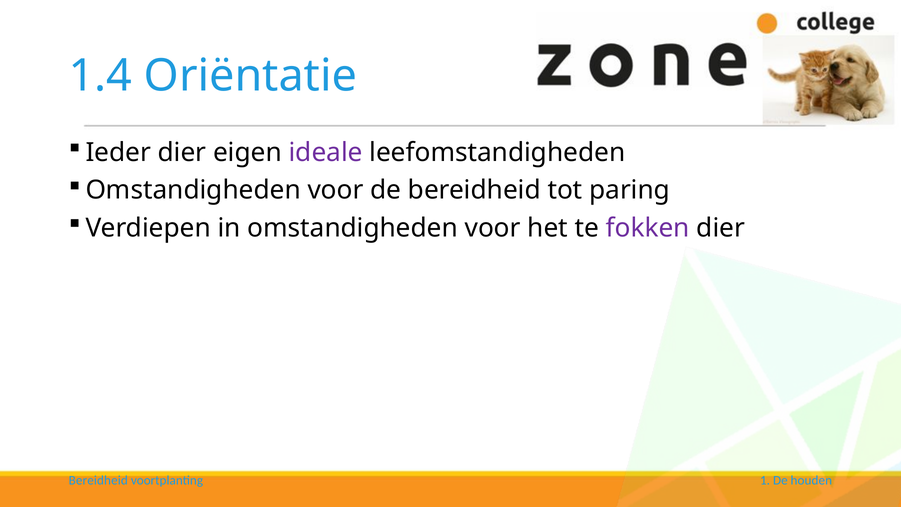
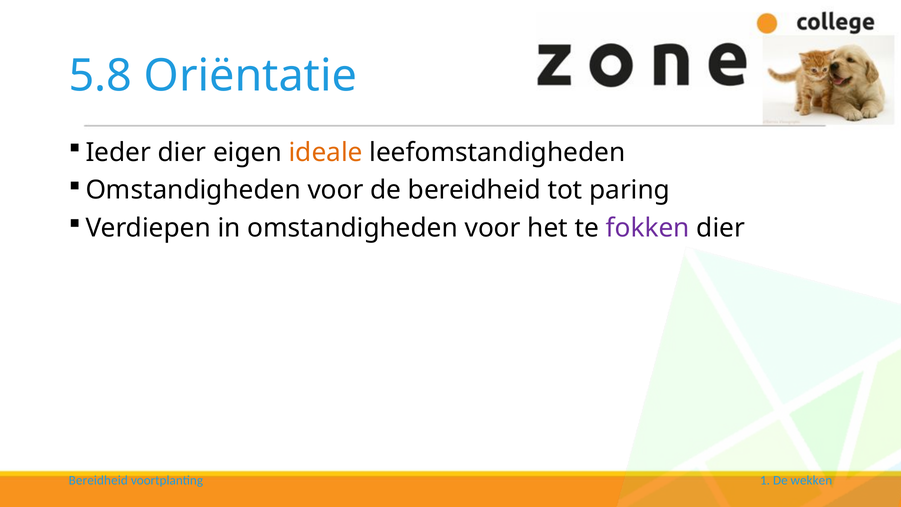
1.4: 1.4 -> 5.8 (100, 76)
ideale colour: purple -> orange (326, 152)
houden: houden -> wekken (811, 480)
